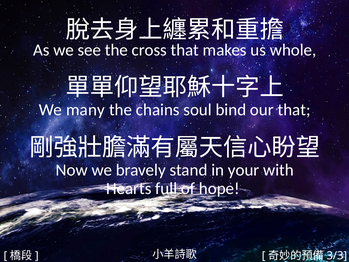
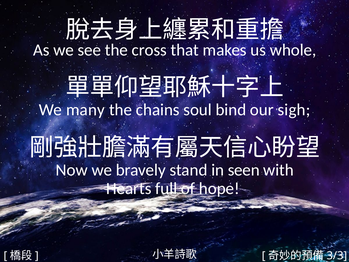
our that: that -> sigh (294, 110)
your: your -> seen (244, 170)
